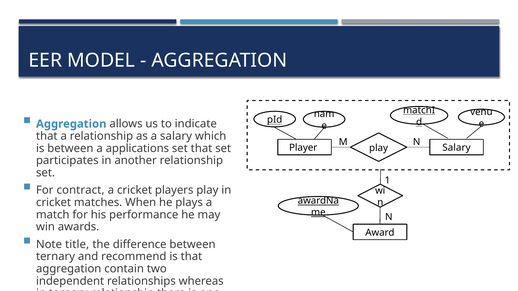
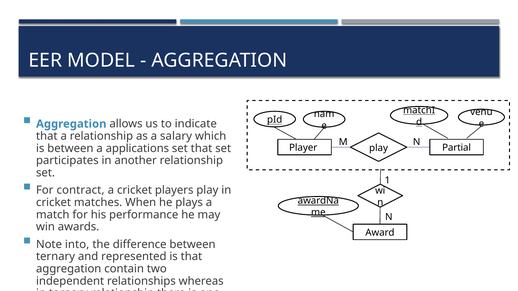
Player Salary: Salary -> Partial (457, 148)
title: title -> into (77, 245)
recommend: recommend -> represented (134, 257)
